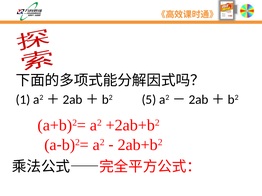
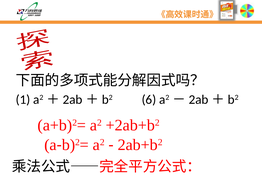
5: 5 -> 6 (149, 100)
